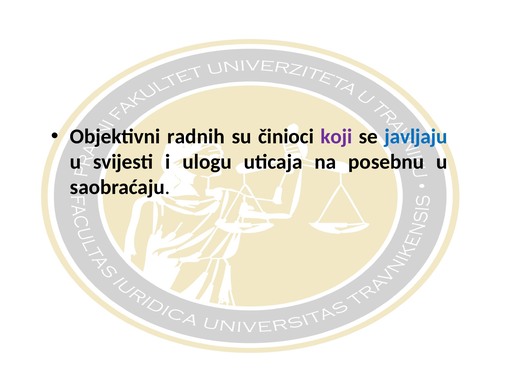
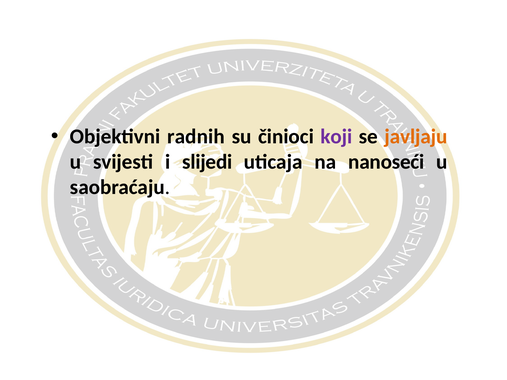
javljaju colour: blue -> orange (416, 137)
ulogu: ulogu -> slijedi (207, 162)
posebnu: posebnu -> nanoseći (386, 162)
